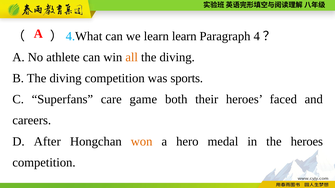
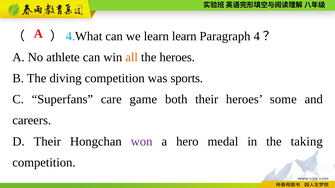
diving: diving -> heroes (177, 57)
faced: faced -> some (283, 100)
D After: After -> Their (47, 142)
won colour: orange -> purple (142, 142)
the heroes: heroes -> taking (307, 142)
